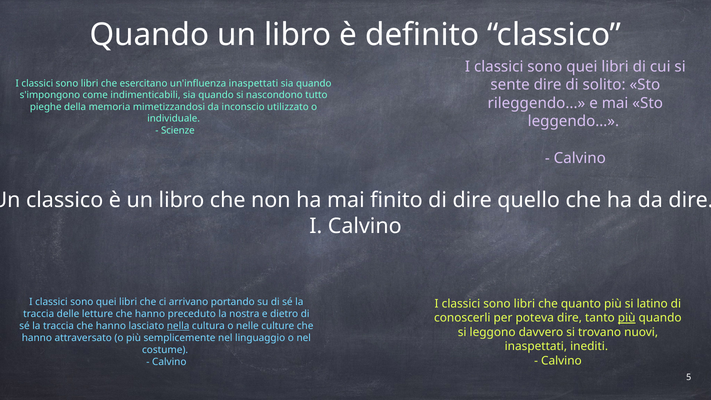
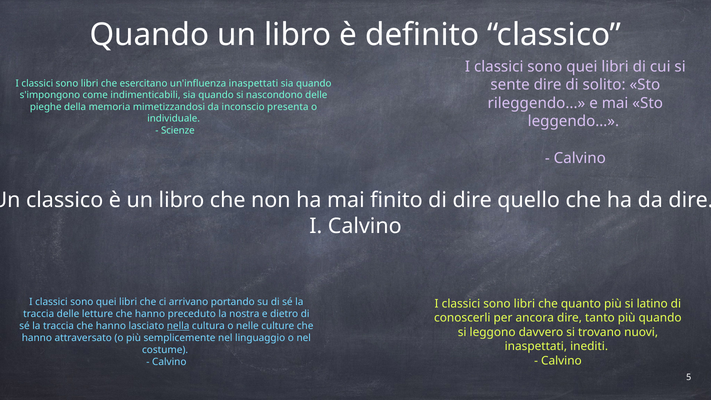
nascondono tutto: tutto -> delle (316, 95)
utilizzato: utilizzato -> presenta (288, 107)
poteva: poteva -> ancora (535, 318)
più underline: present -> none (627, 318)
